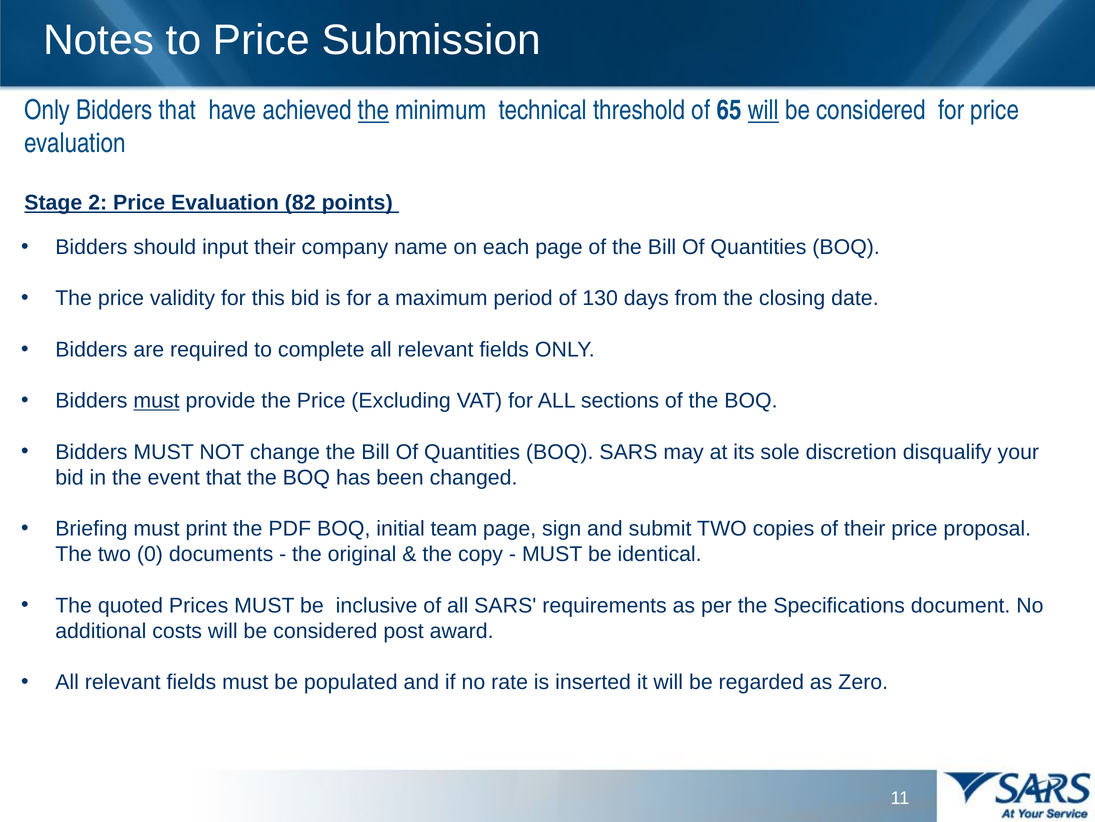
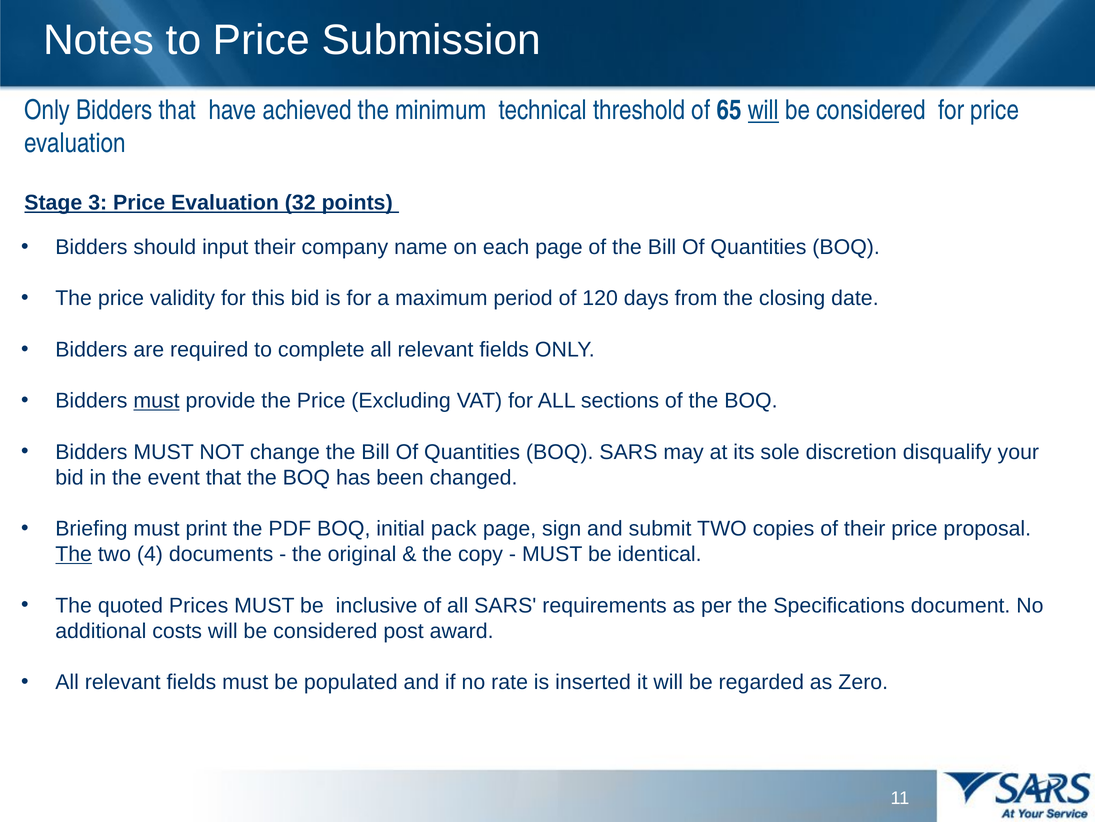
the underline: present -> none (373, 110)
2: 2 -> 3 (98, 203)
82: 82 -> 32 (300, 203)
130: 130 -> 120 (600, 298)
team: team -> pack (454, 528)
The underline: none -> present (74, 554)
0: 0 -> 4 (150, 554)
